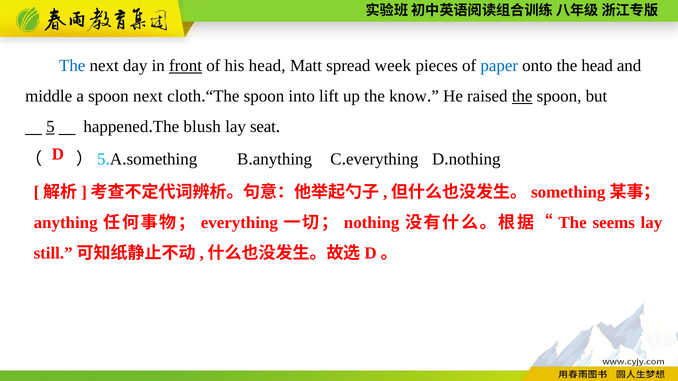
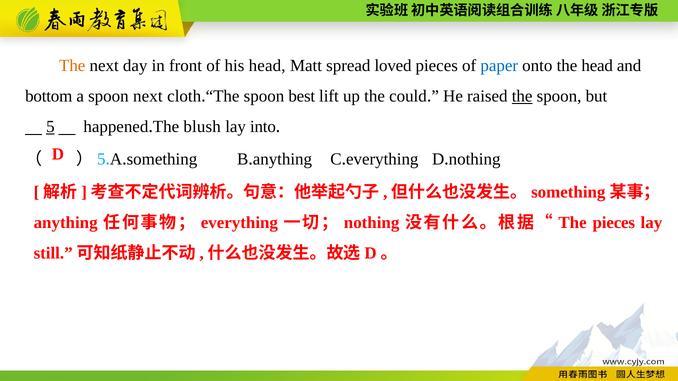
The colour: blue -> orange (72, 66)
front underline: present -> none (186, 66)
week: week -> loved (393, 66)
middle: middle -> bottom (49, 96)
into: into -> best (302, 96)
know: know -> could (408, 96)
seat: seat -> into (263, 127)
The seems: seems -> pieces (614, 223)
